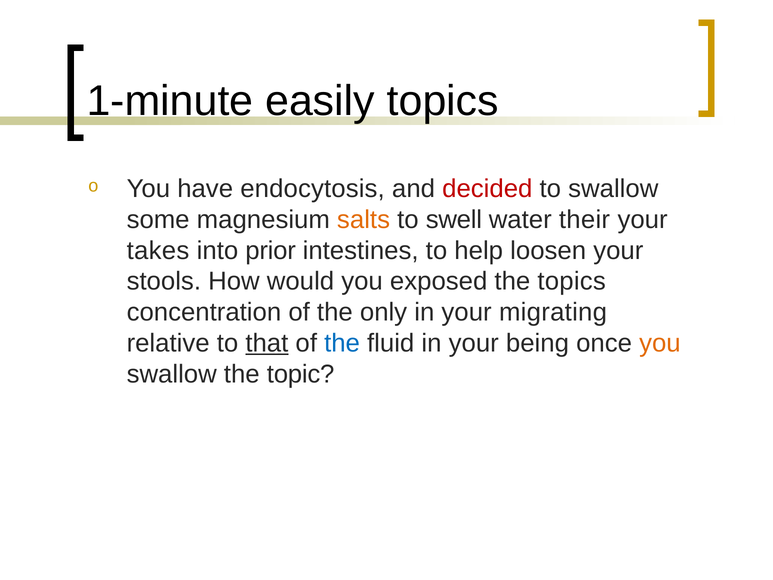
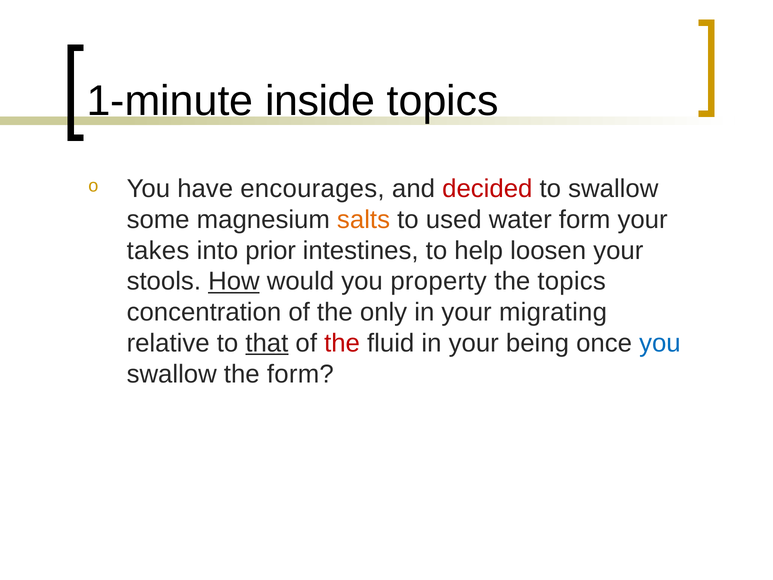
easily: easily -> inside (320, 101)
endocytosis: endocytosis -> encourages (312, 189)
swell: swell -> used (454, 220)
water their: their -> form (585, 220)
How underline: none -> present (234, 281)
exposed: exposed -> property (439, 281)
the colour: blue -> red (342, 343)
you colour: orange -> blue (660, 343)
the topic: topic -> form (300, 374)
